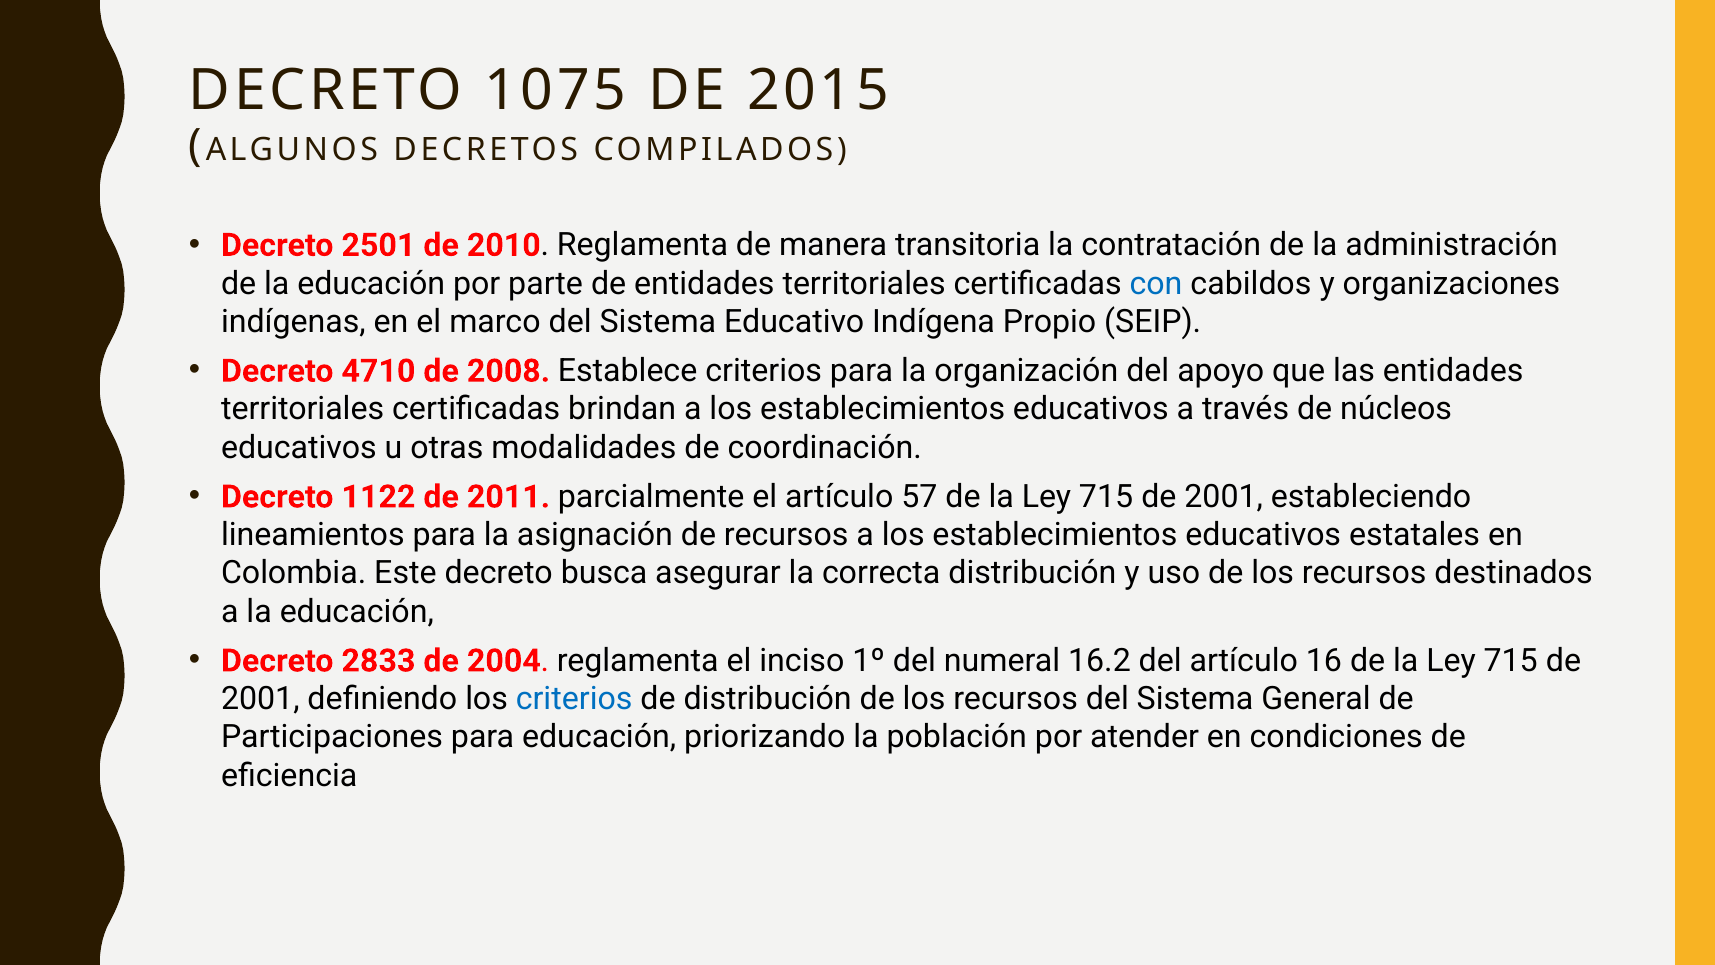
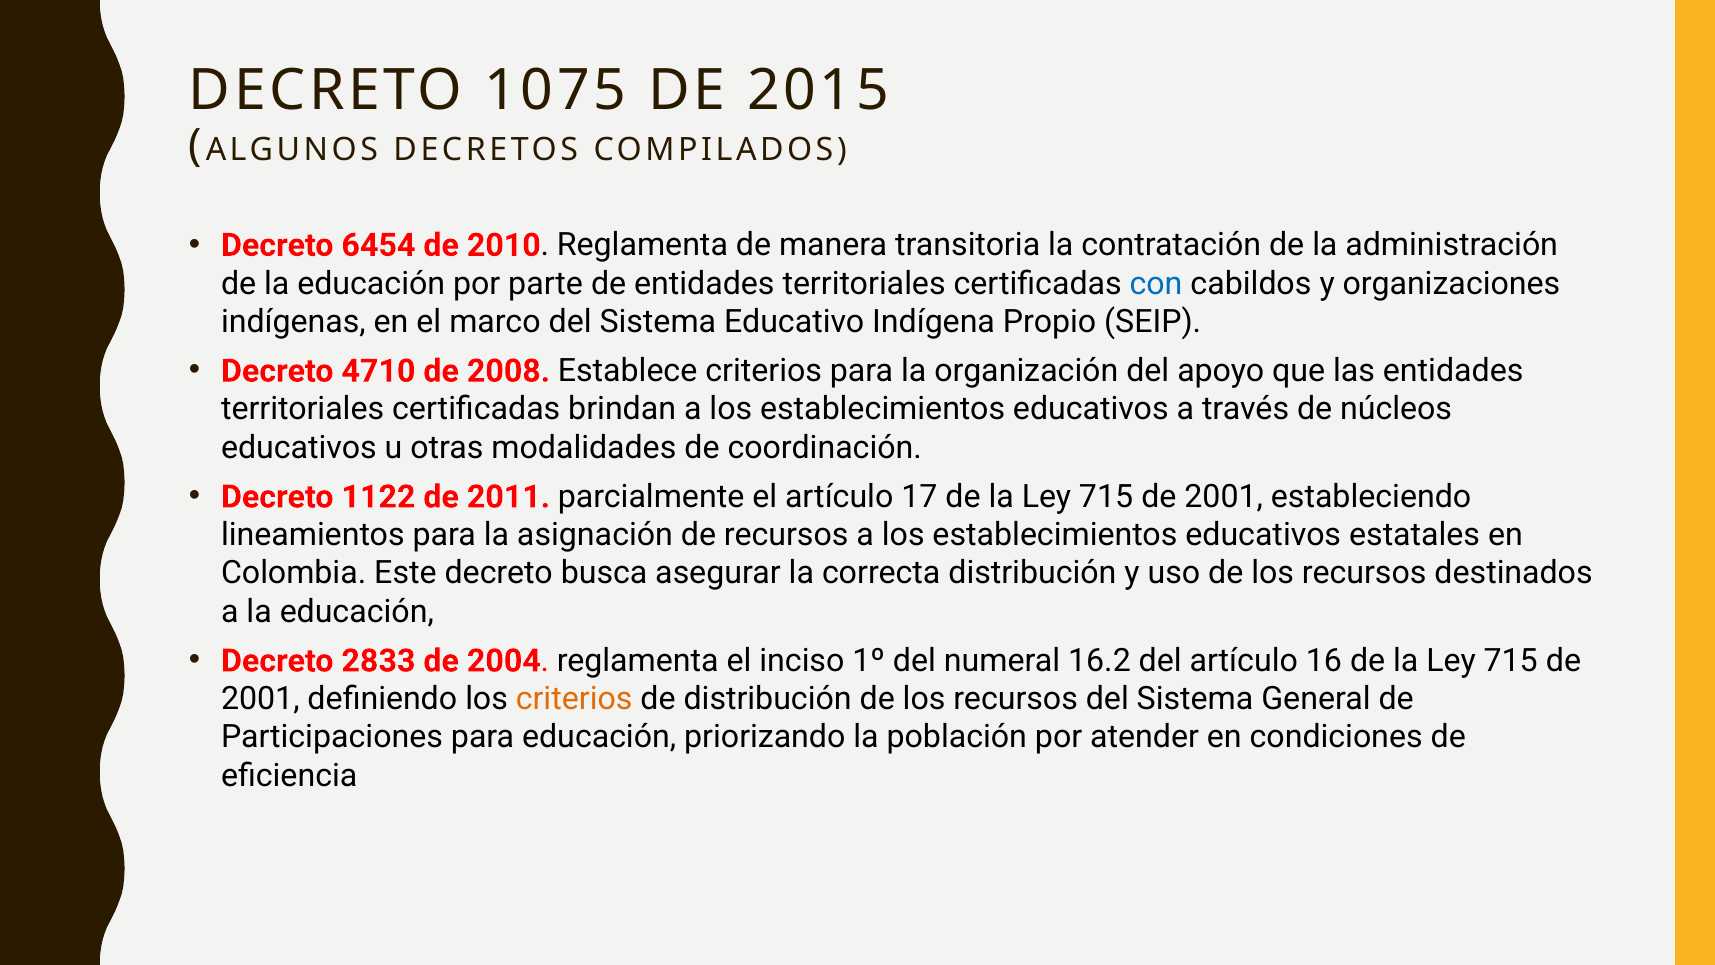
2501: 2501 -> 6454 (378, 245)
57: 57 -> 17 (919, 497)
criterios colour: blue -> orange (574, 699)
